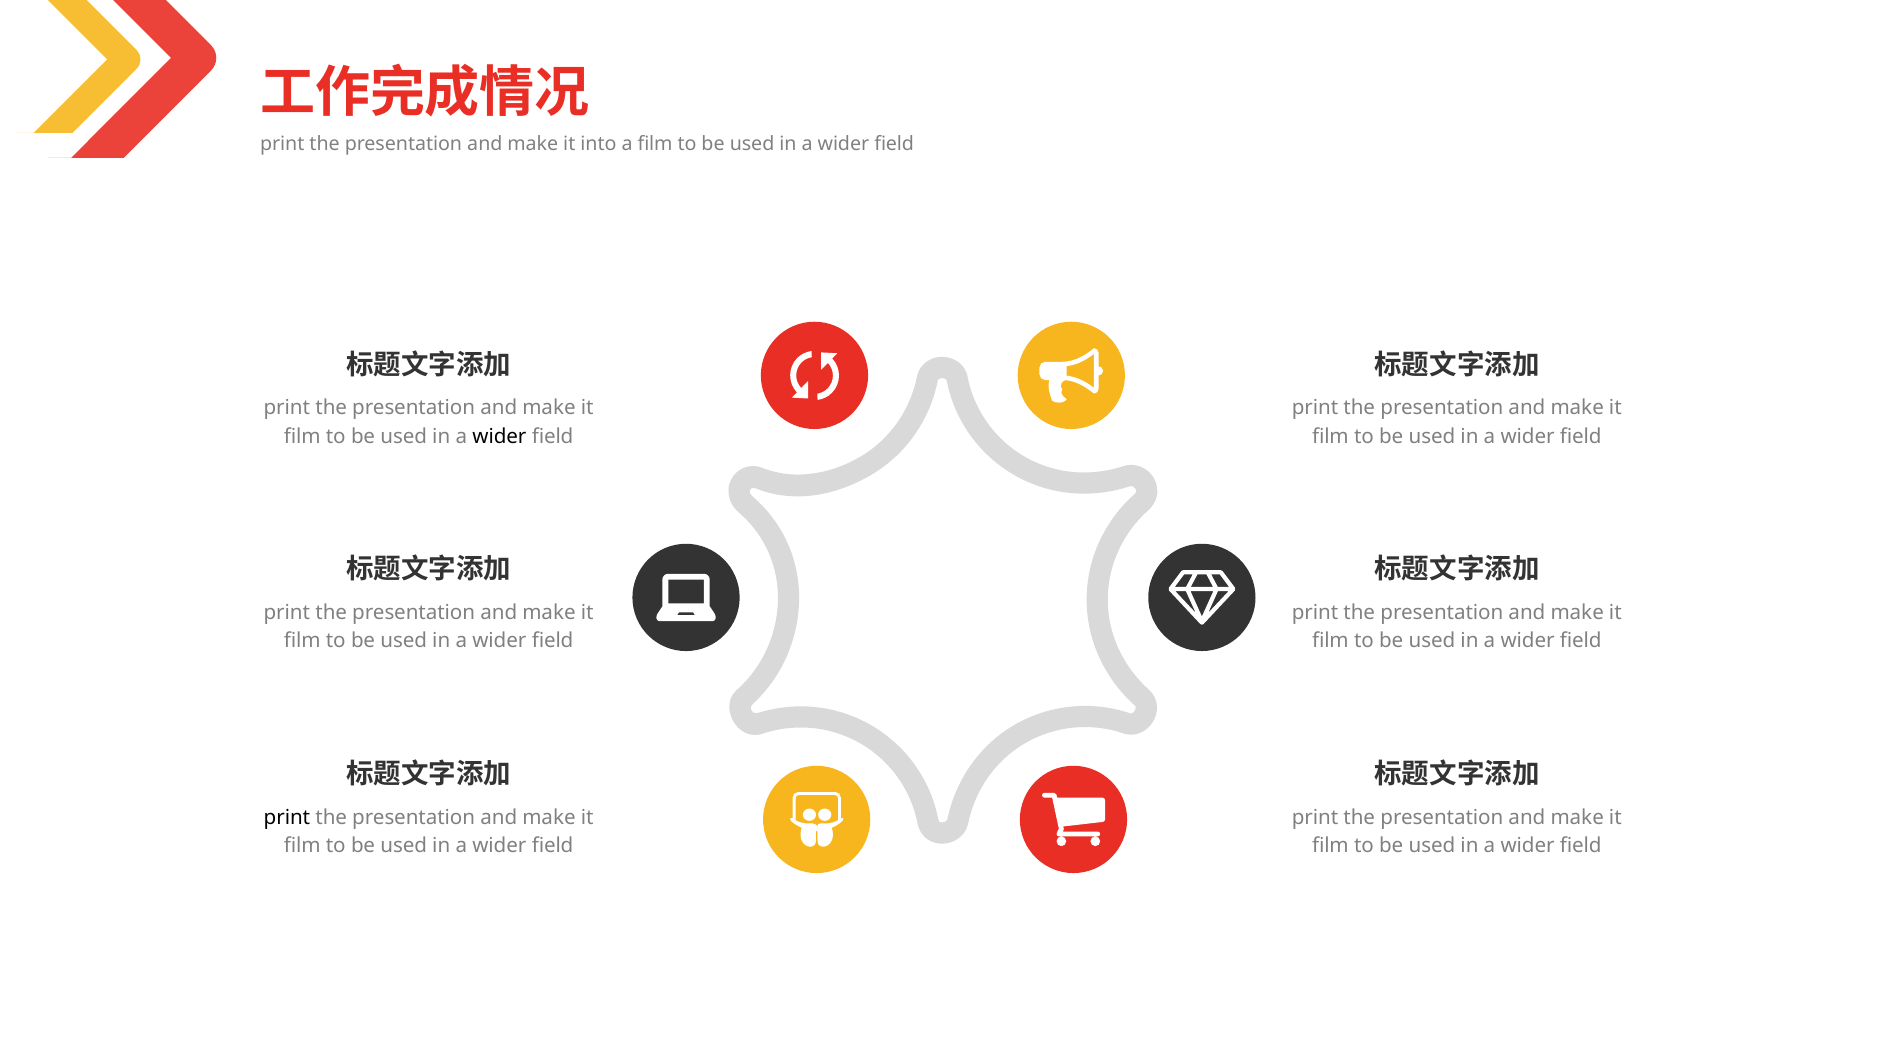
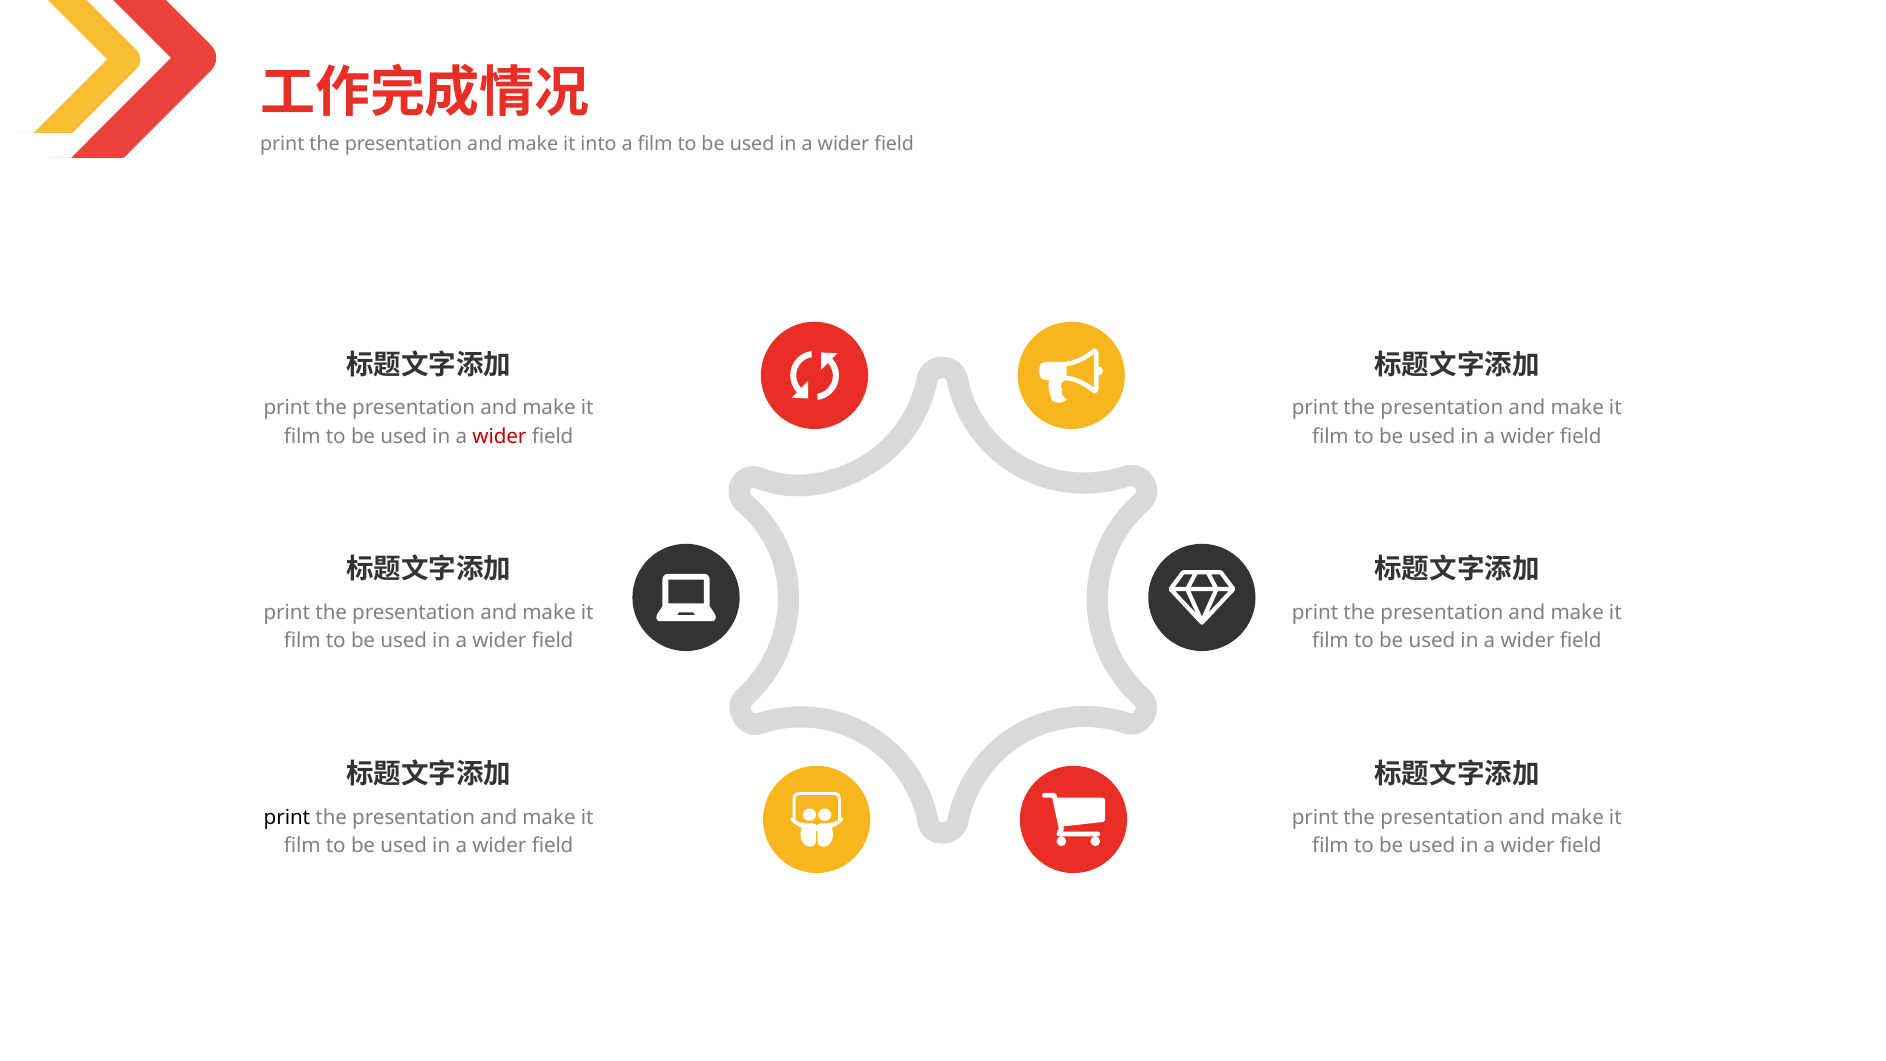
wider colour: black -> red (499, 436)
